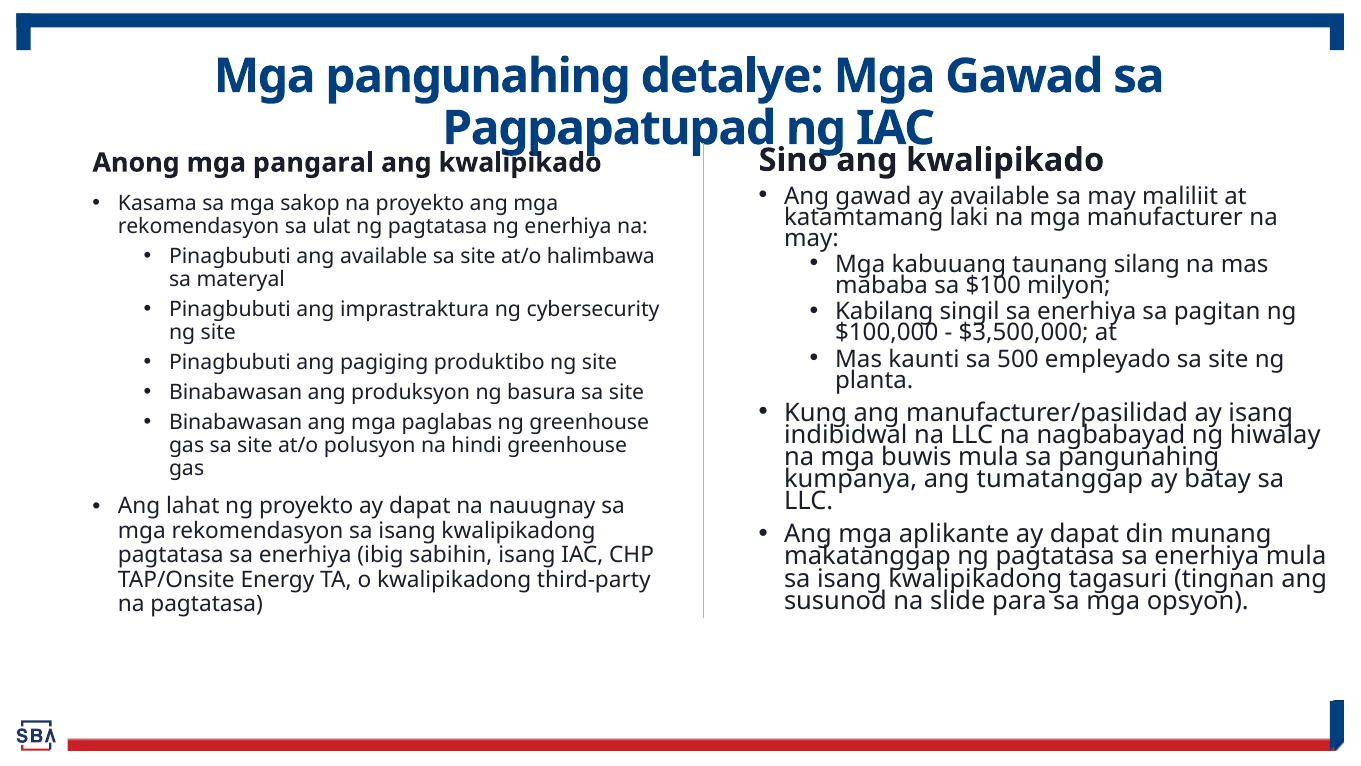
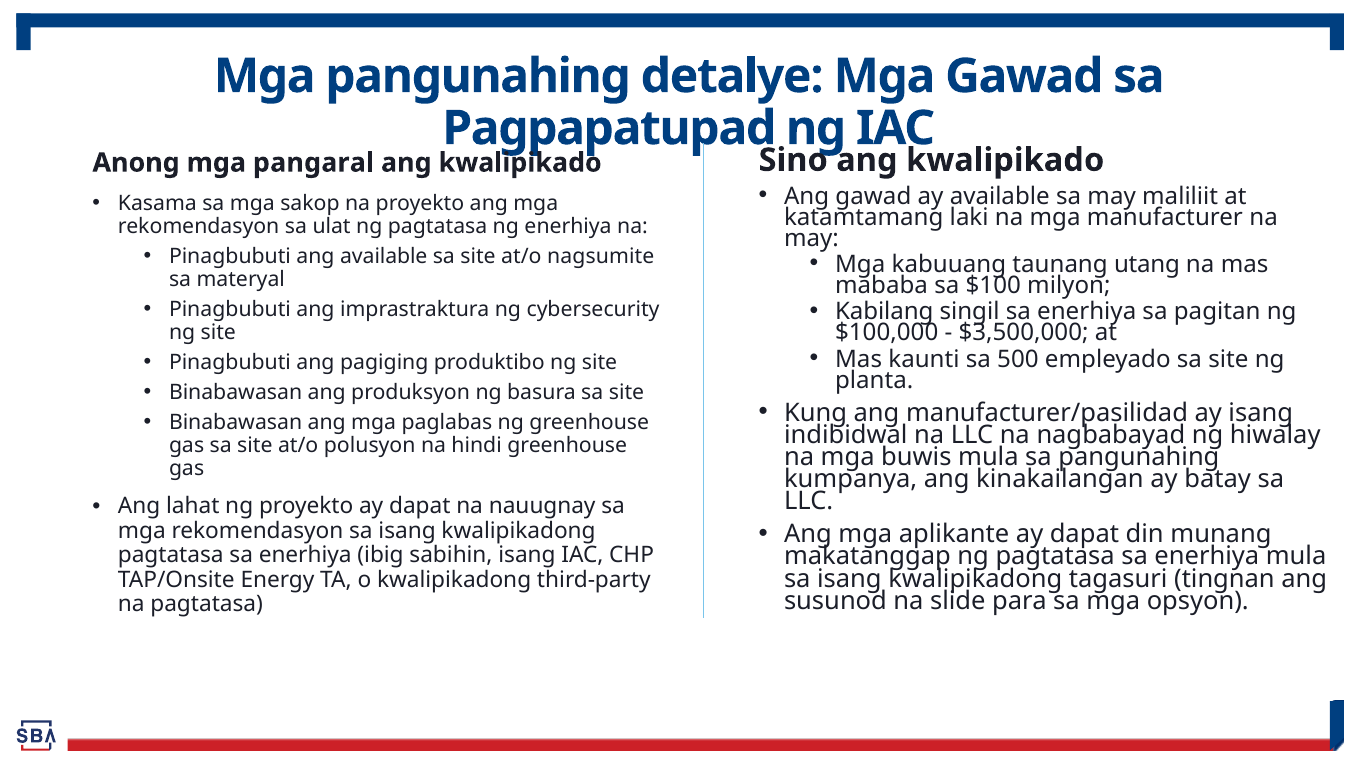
halimbawa: halimbawa -> nagsumite (601, 256)
silang: silang -> utang (1147, 265)
tumatanggap: tumatanggap -> kinakailangan (1060, 479)
